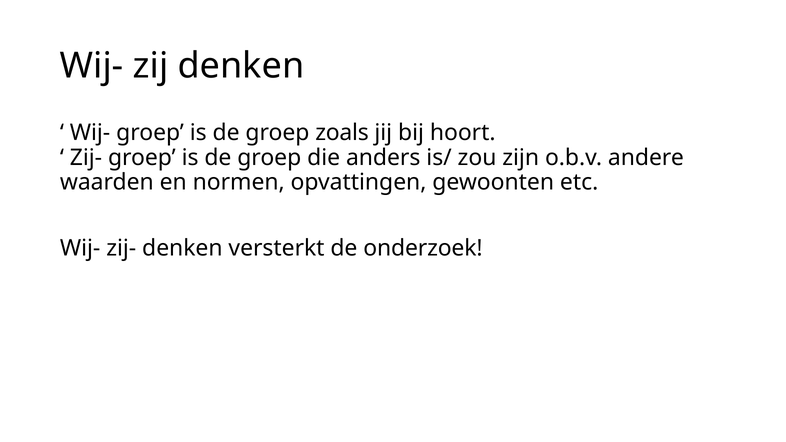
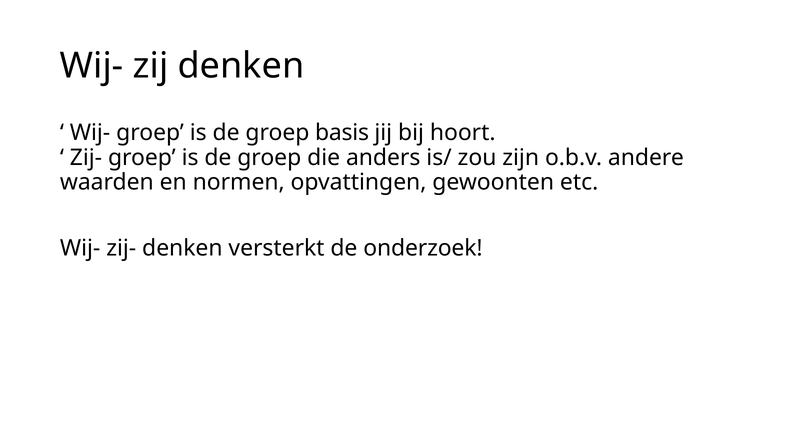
zoals: zoals -> basis (342, 133)
